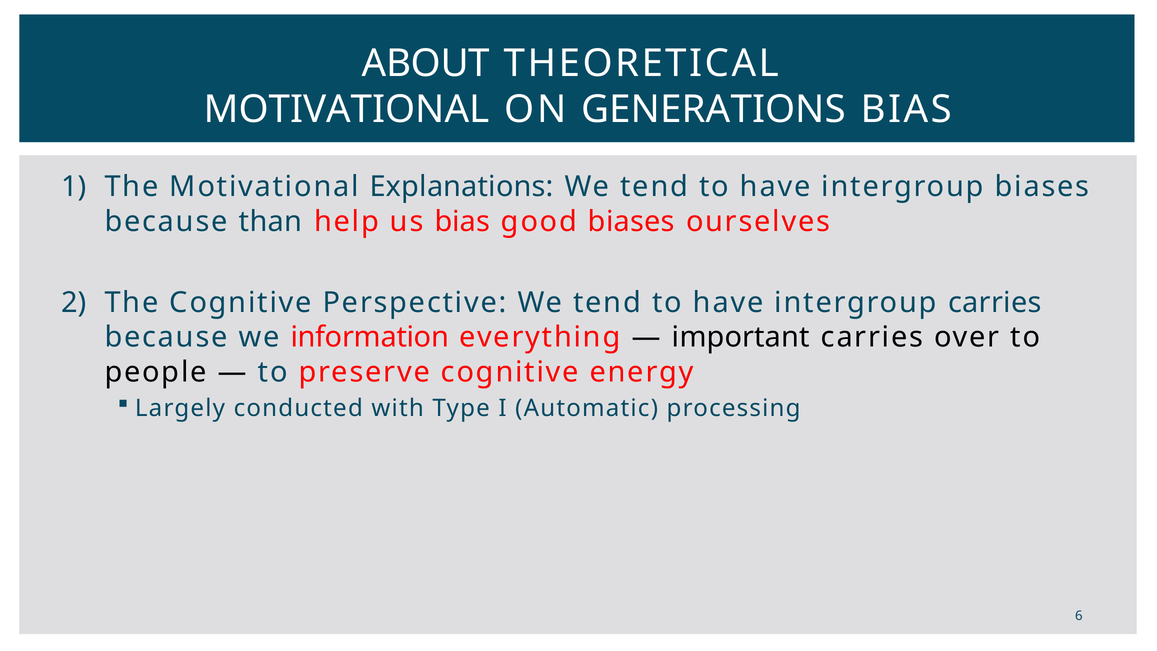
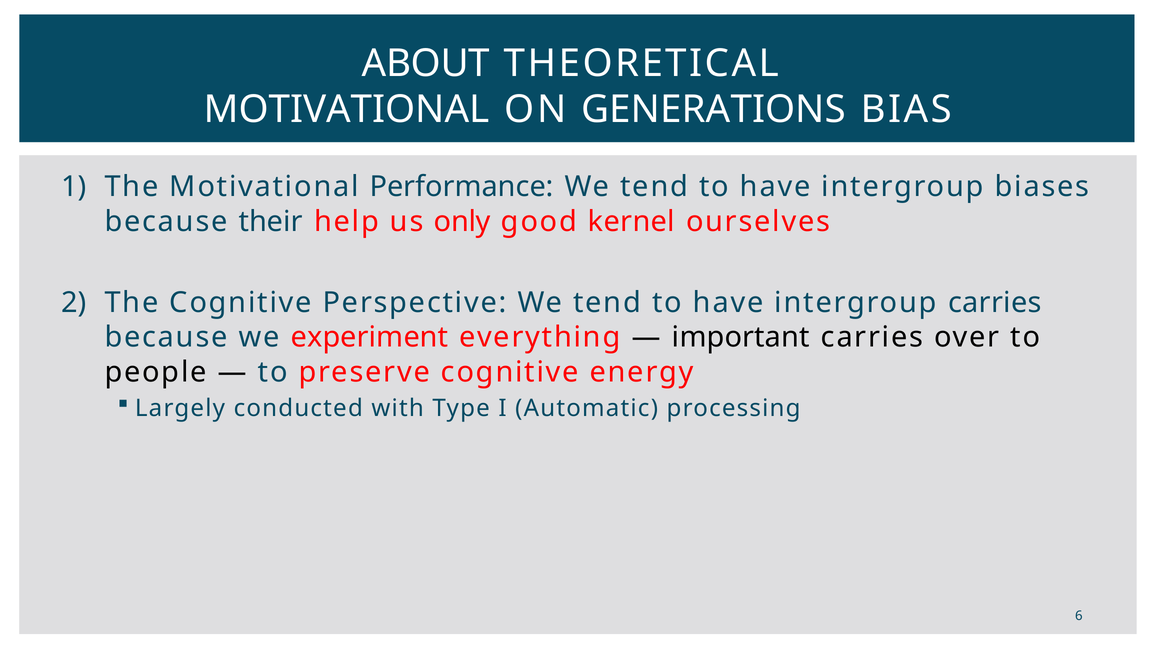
Explanations: Explanations -> Performance (462, 187)
than: than -> their (271, 222)
us bias: bias -> only (462, 222)
good biases: biases -> kernel (631, 222)
information: information -> experiment (370, 337)
